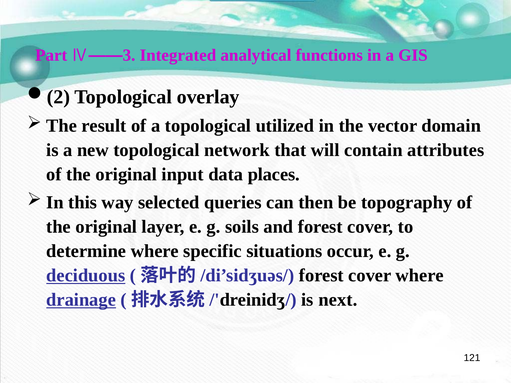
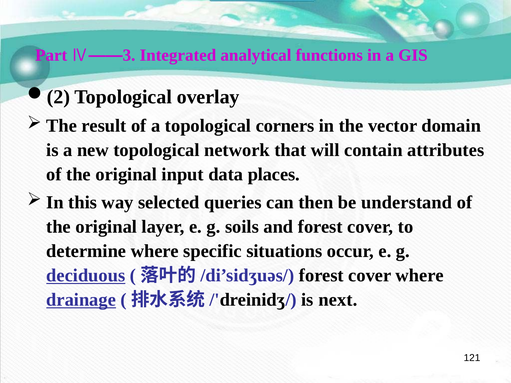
utilized: utilized -> corners (285, 126)
topography: topography -> understand (407, 203)
